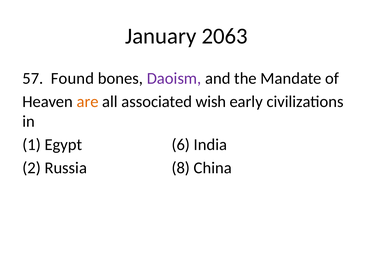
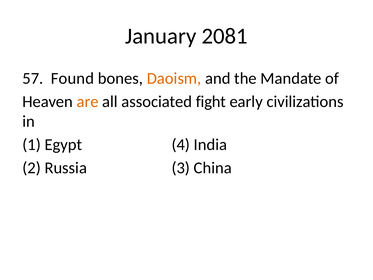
2063: 2063 -> 2081 (225, 36)
Daoism colour: purple -> orange (174, 78)
wish: wish -> fight (211, 101)
6: 6 -> 4 (181, 145)
8: 8 -> 3 (181, 168)
